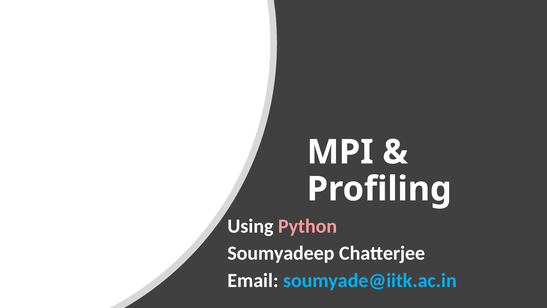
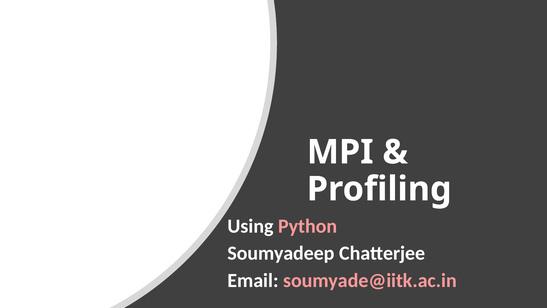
soumyade@iitk.ac.in colour: light blue -> pink (370, 280)
